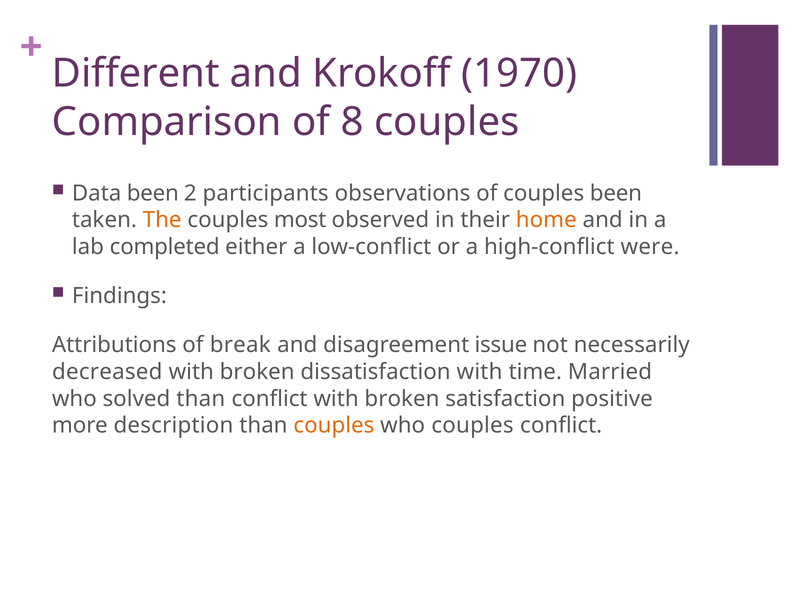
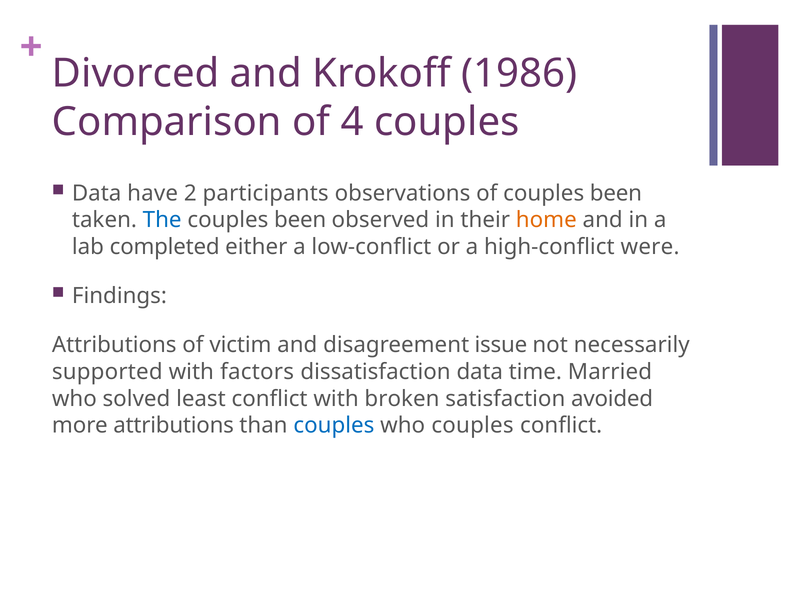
Different: Different -> Divorced (136, 74)
1970: 1970 -> 1986 (519, 74)
8: 8 -> 4 (352, 122)
Data been: been -> have (153, 193)
The colour: orange -> blue (162, 220)
most: most -> been (300, 220)
break: break -> victim (240, 345)
decreased: decreased -> supported (107, 372)
broken: broken -> factors (257, 372)
dissatisfaction with: with -> data (480, 372)
solved than: than -> least (201, 399)
positive: positive -> avoided (612, 399)
more description: description -> attributions (174, 426)
couples colour: orange -> blue (334, 426)
